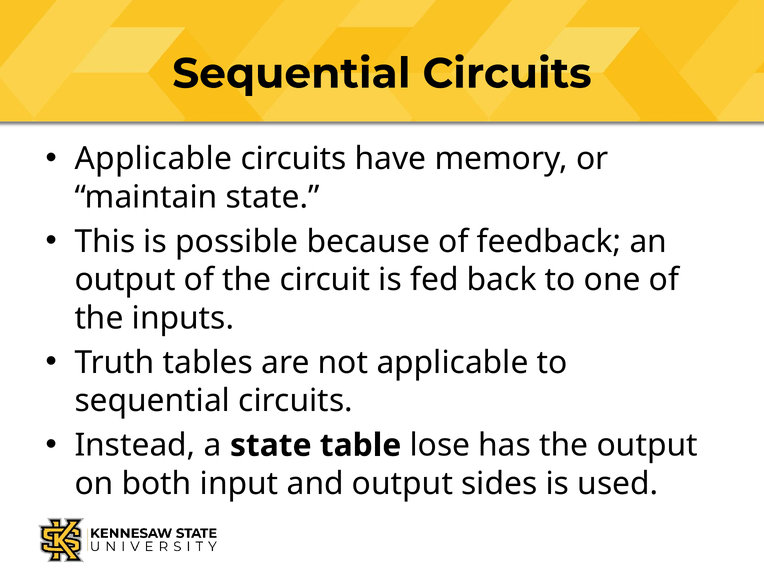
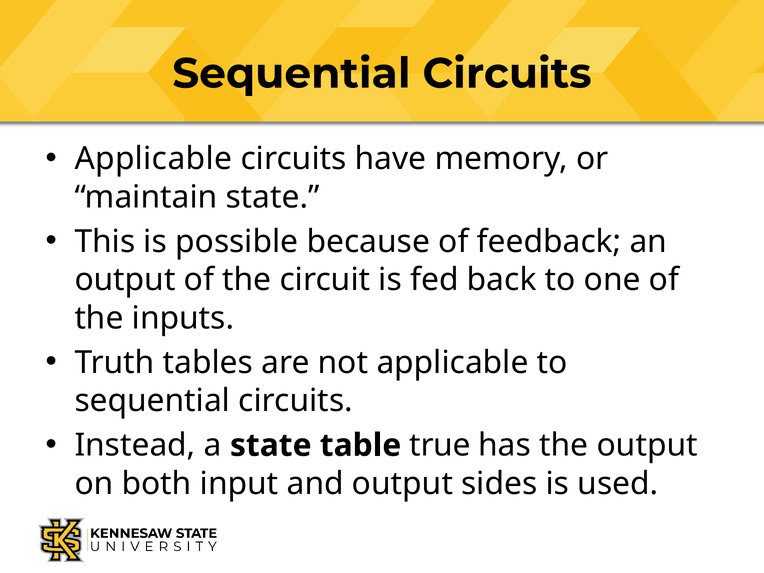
lose: lose -> true (440, 445)
